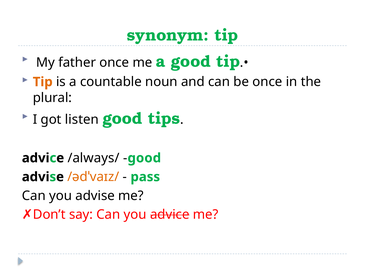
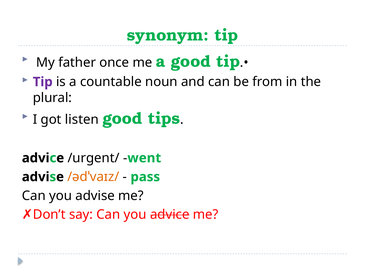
Tip colour: orange -> purple (43, 82)
be once: once -> from (267, 82)
/always/: /always/ -> /urgent/ (94, 158)
good: good -> went (144, 158)
